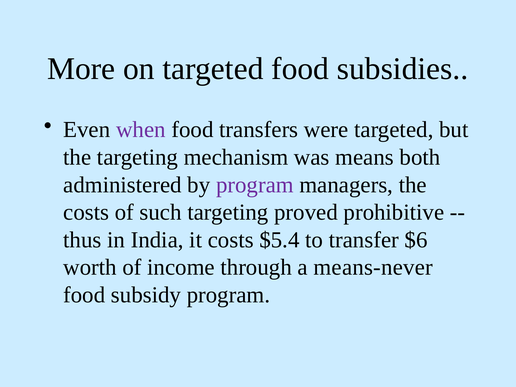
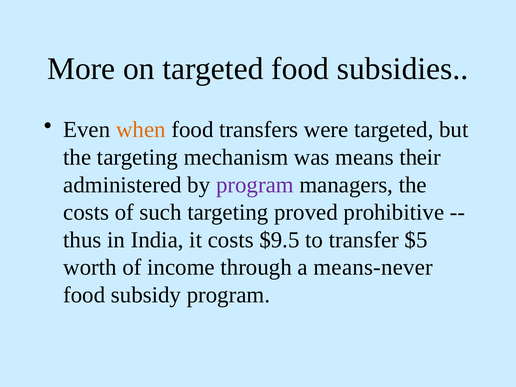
when colour: purple -> orange (141, 130)
both: both -> their (420, 157)
$5.4: $5.4 -> $9.5 (279, 240)
$6: $6 -> $5 (416, 240)
